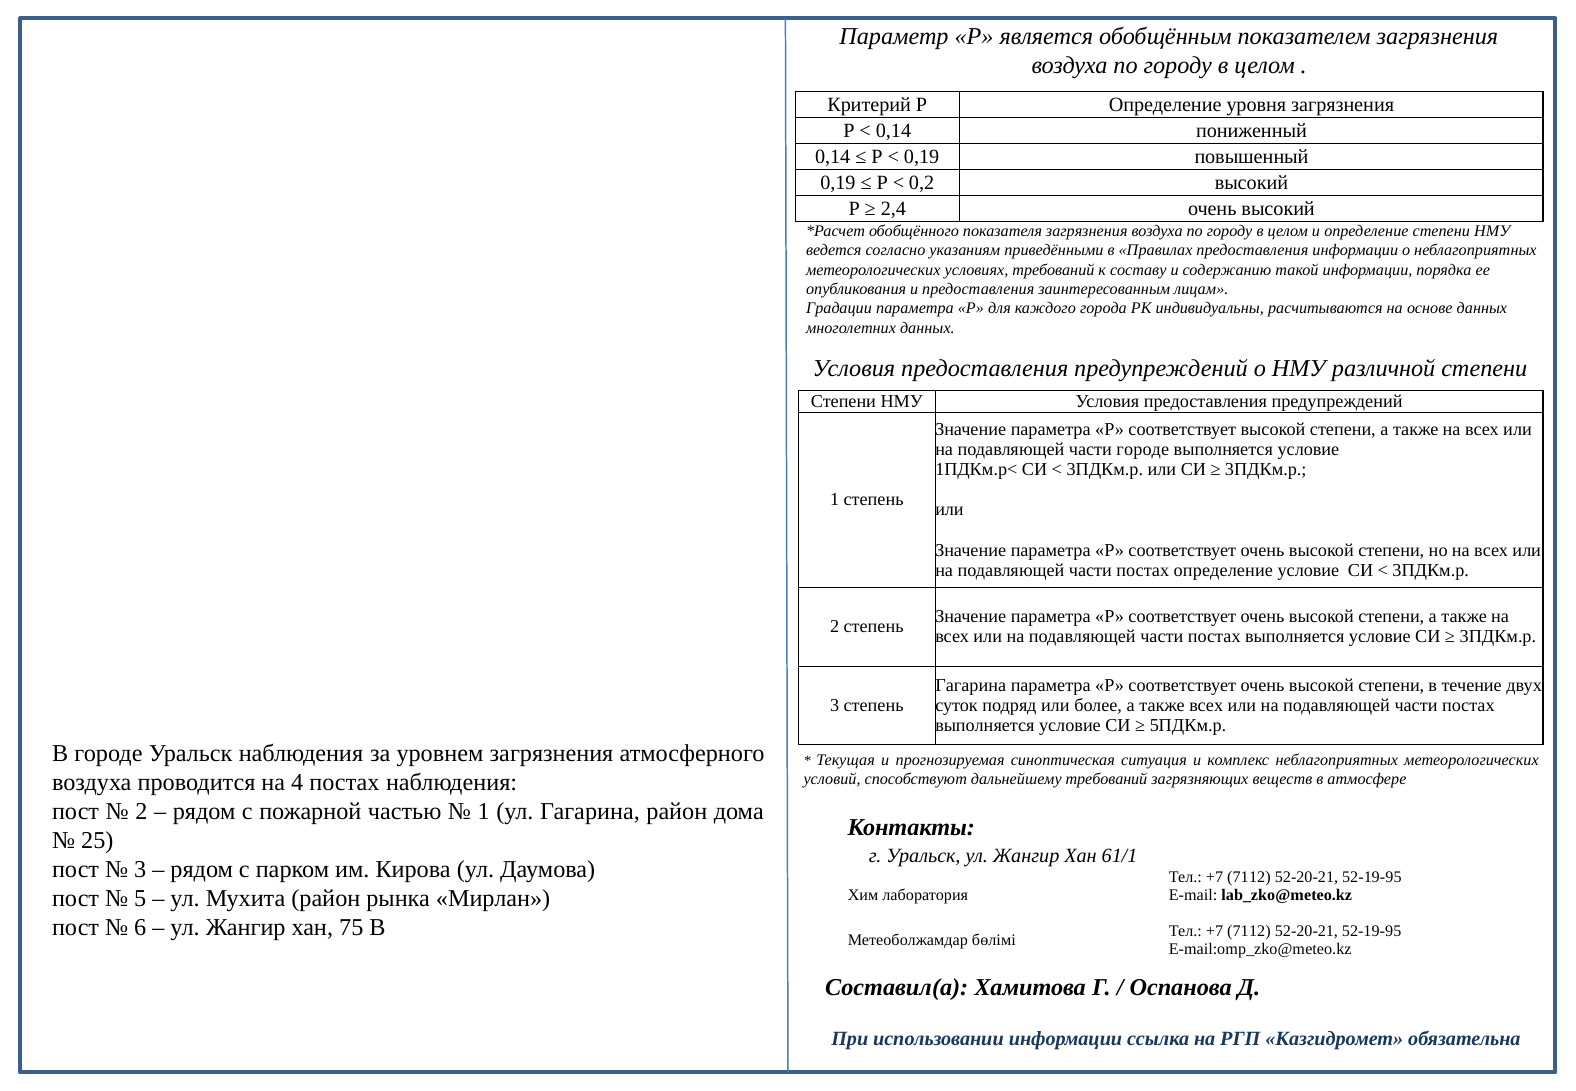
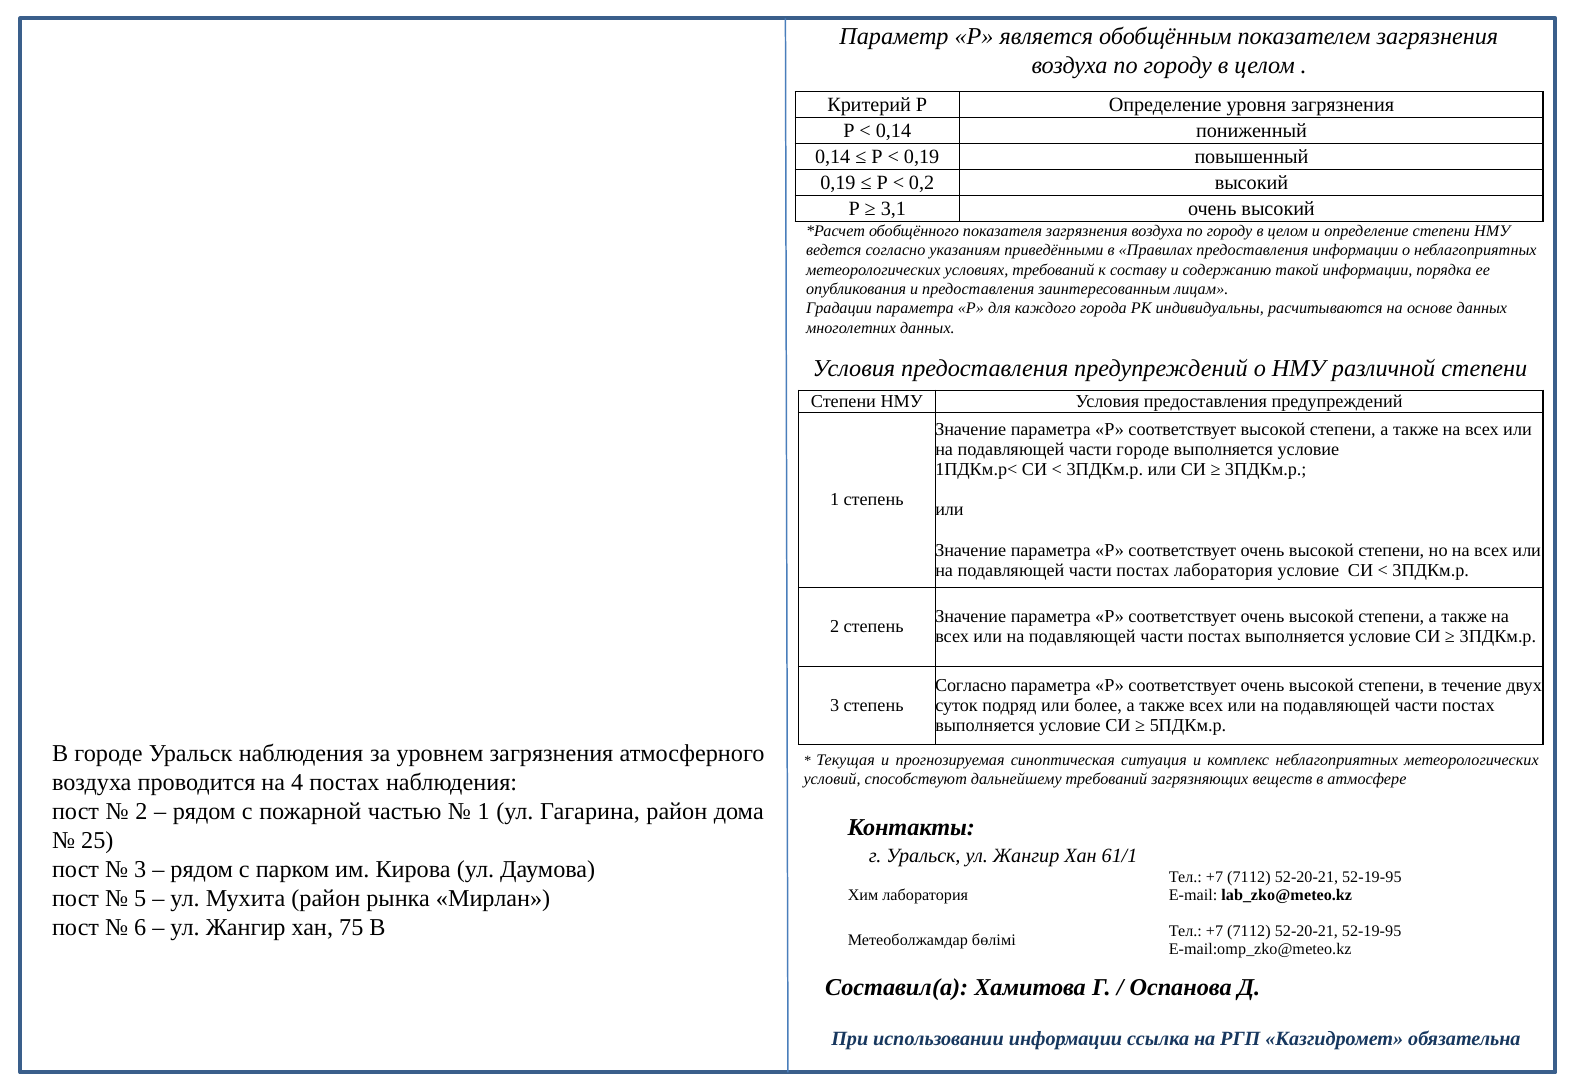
2,4: 2,4 -> 3,1 (894, 208)
постах определение: определение -> лаборатория (1223, 570)
Гагарина: Гагарина -> Согласно (971, 685)
